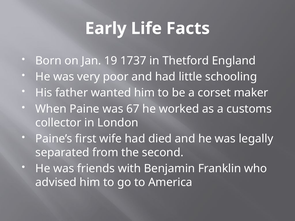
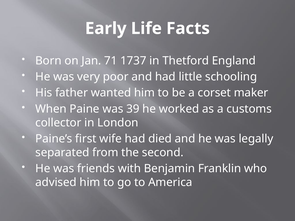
19: 19 -> 71 (111, 61)
67: 67 -> 39 (133, 109)
